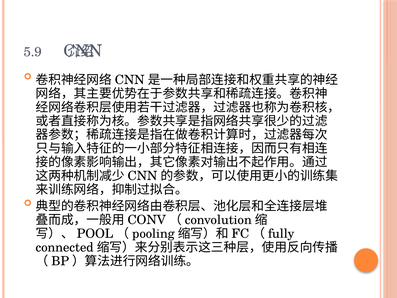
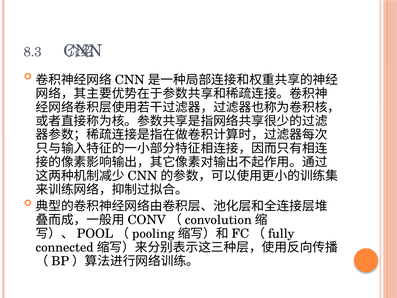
5.9: 5.9 -> 8.3 (33, 52)
